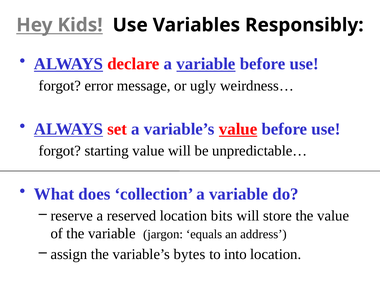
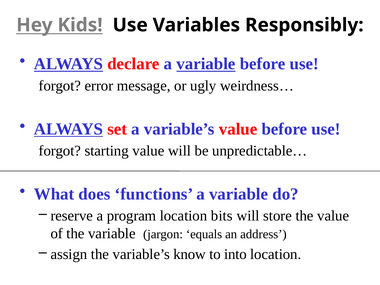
value underline: present -> none (238, 129)
collection: collection -> functions (154, 194)
reserved: reserved -> program (132, 216)
bytes: bytes -> know (190, 254)
